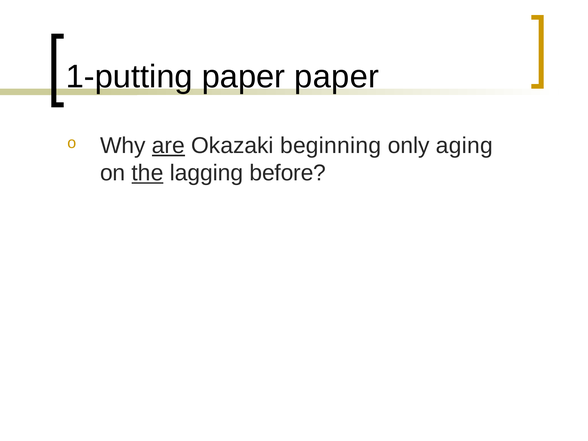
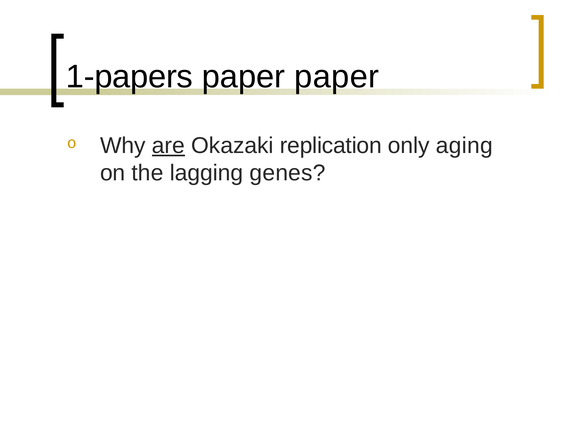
1-putting: 1-putting -> 1-papers (129, 77)
beginning: beginning -> replication (331, 146)
the underline: present -> none (148, 173)
before: before -> genes (288, 173)
